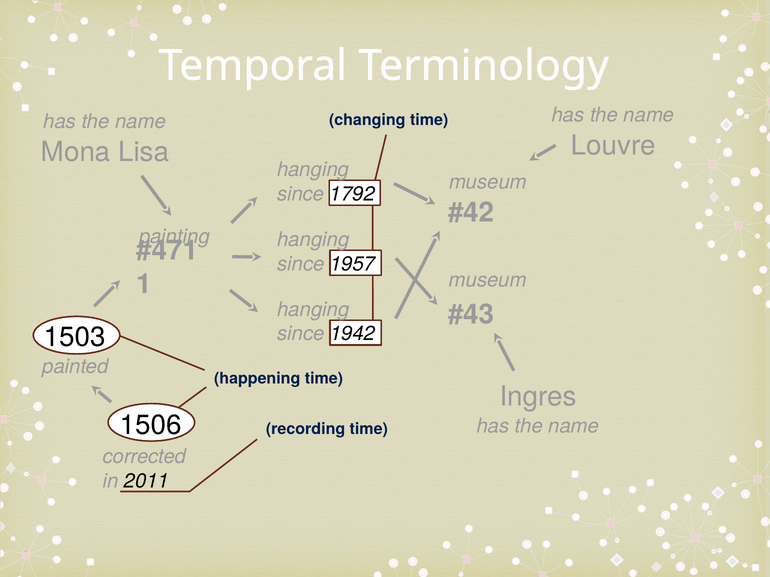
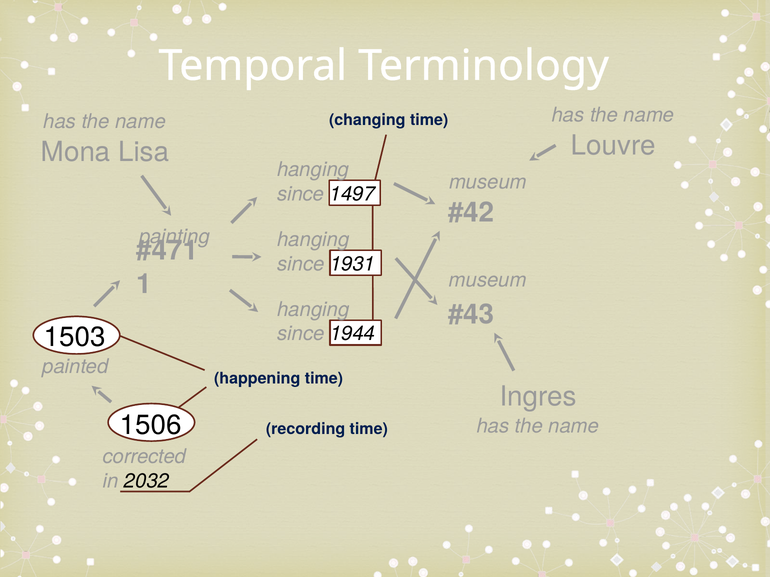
1792: 1792 -> 1497 (352, 194)
1957: 1957 -> 1931 (353, 264)
1942: 1942 -> 1944 (353, 334)
2011: 2011 -> 2032 (147, 481)
